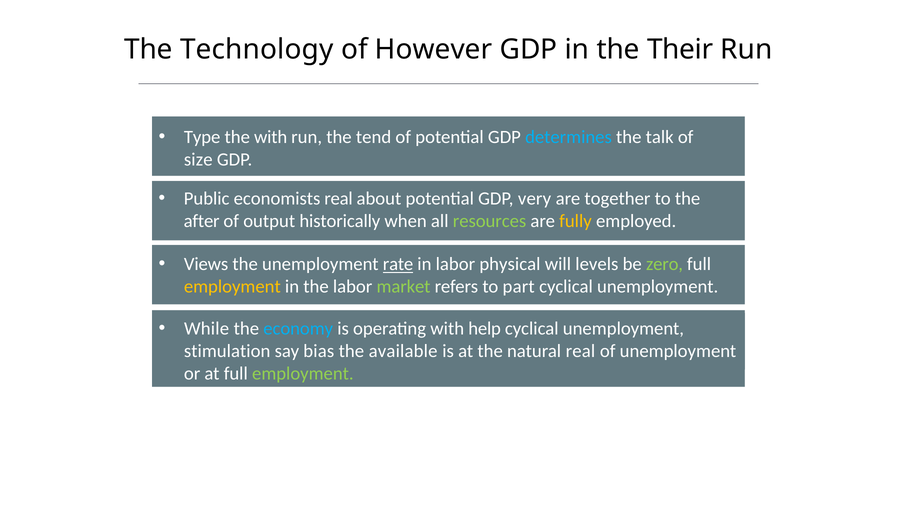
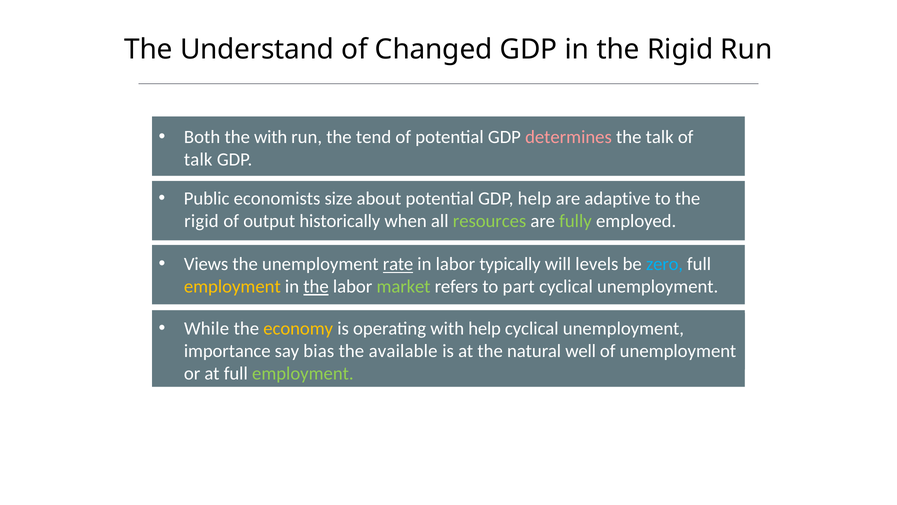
Technology: Technology -> Understand (257, 50)
However: However -> Changed (434, 50)
in the Their: Their -> Rigid (680, 50)
Type: Type -> Both (202, 137)
determines colour: light blue -> pink (568, 137)
size: size -> talk (198, 159)
economists real: real -> size (339, 198)
GDP very: very -> help (535, 198)
together: together -> adaptive (617, 198)
after: after -> rigid (201, 221)
fully colour: yellow -> light green (575, 221)
physical: physical -> typically (510, 264)
zero colour: light green -> light blue (664, 264)
the underline: none -> present (316, 286)
economy colour: light blue -> yellow (298, 328)
stimulation: stimulation -> importance (227, 351)
natural real: real -> well (581, 351)
